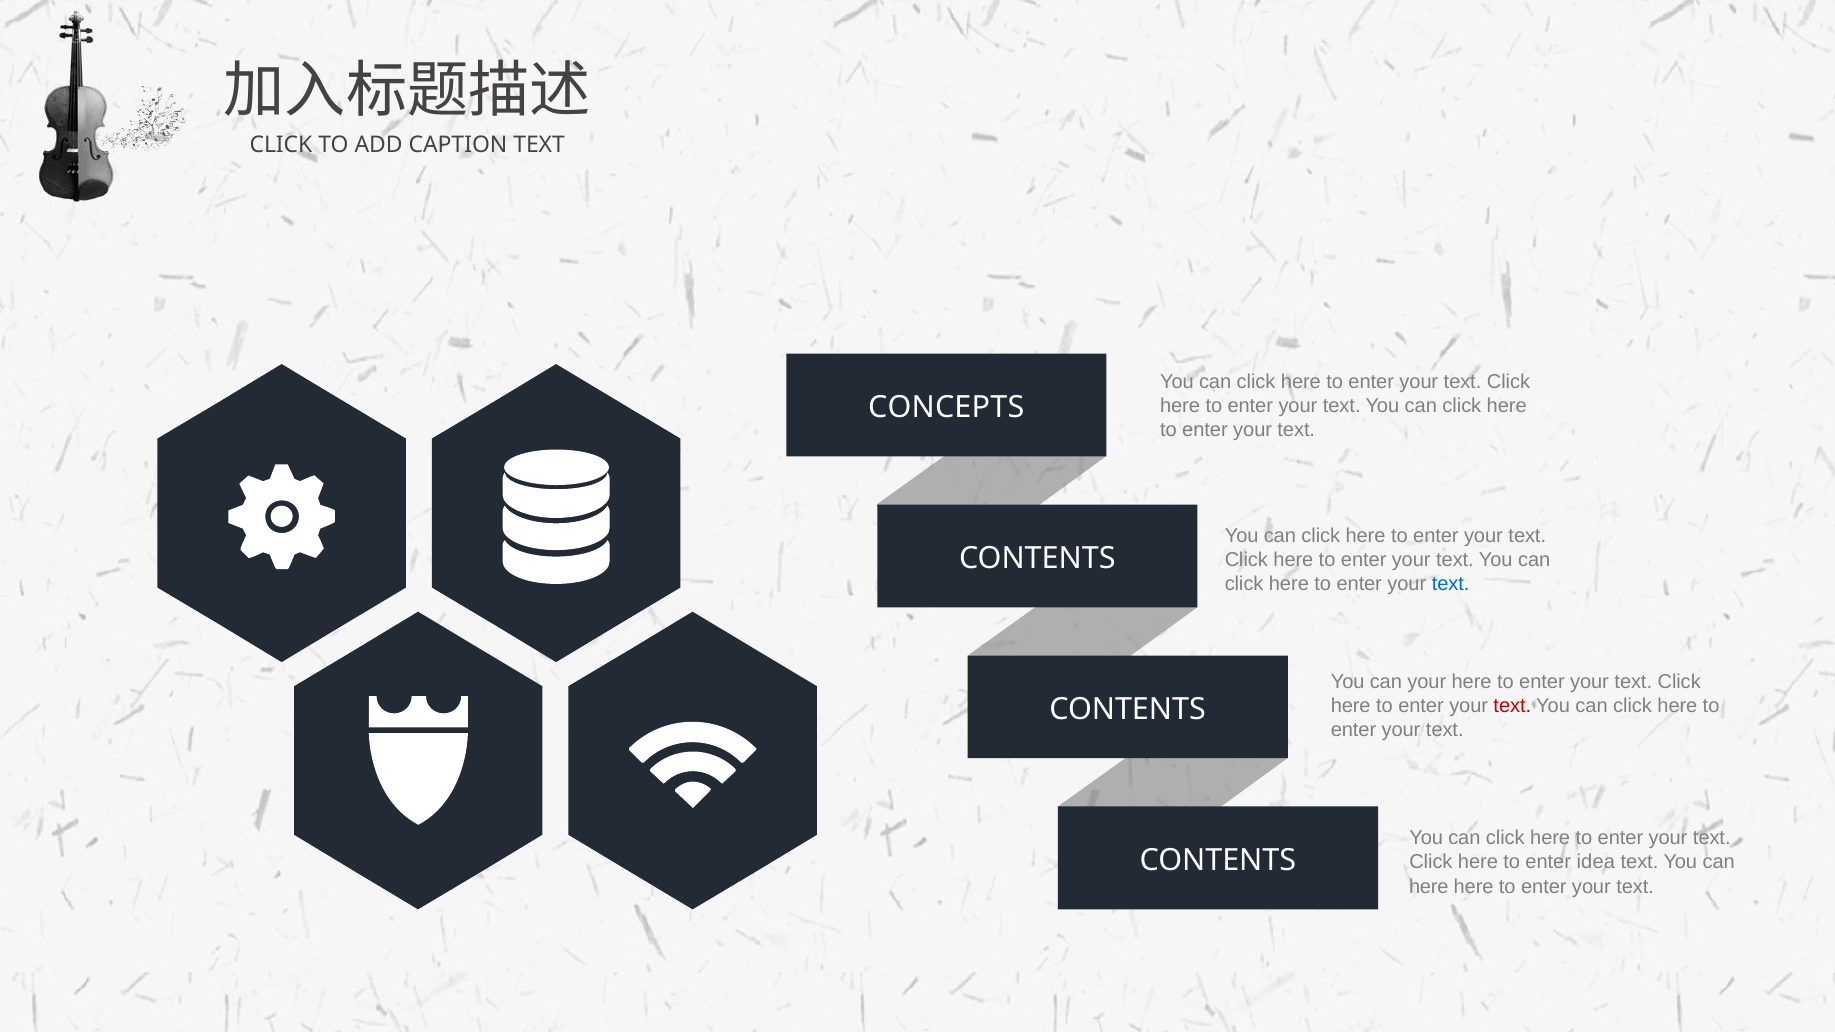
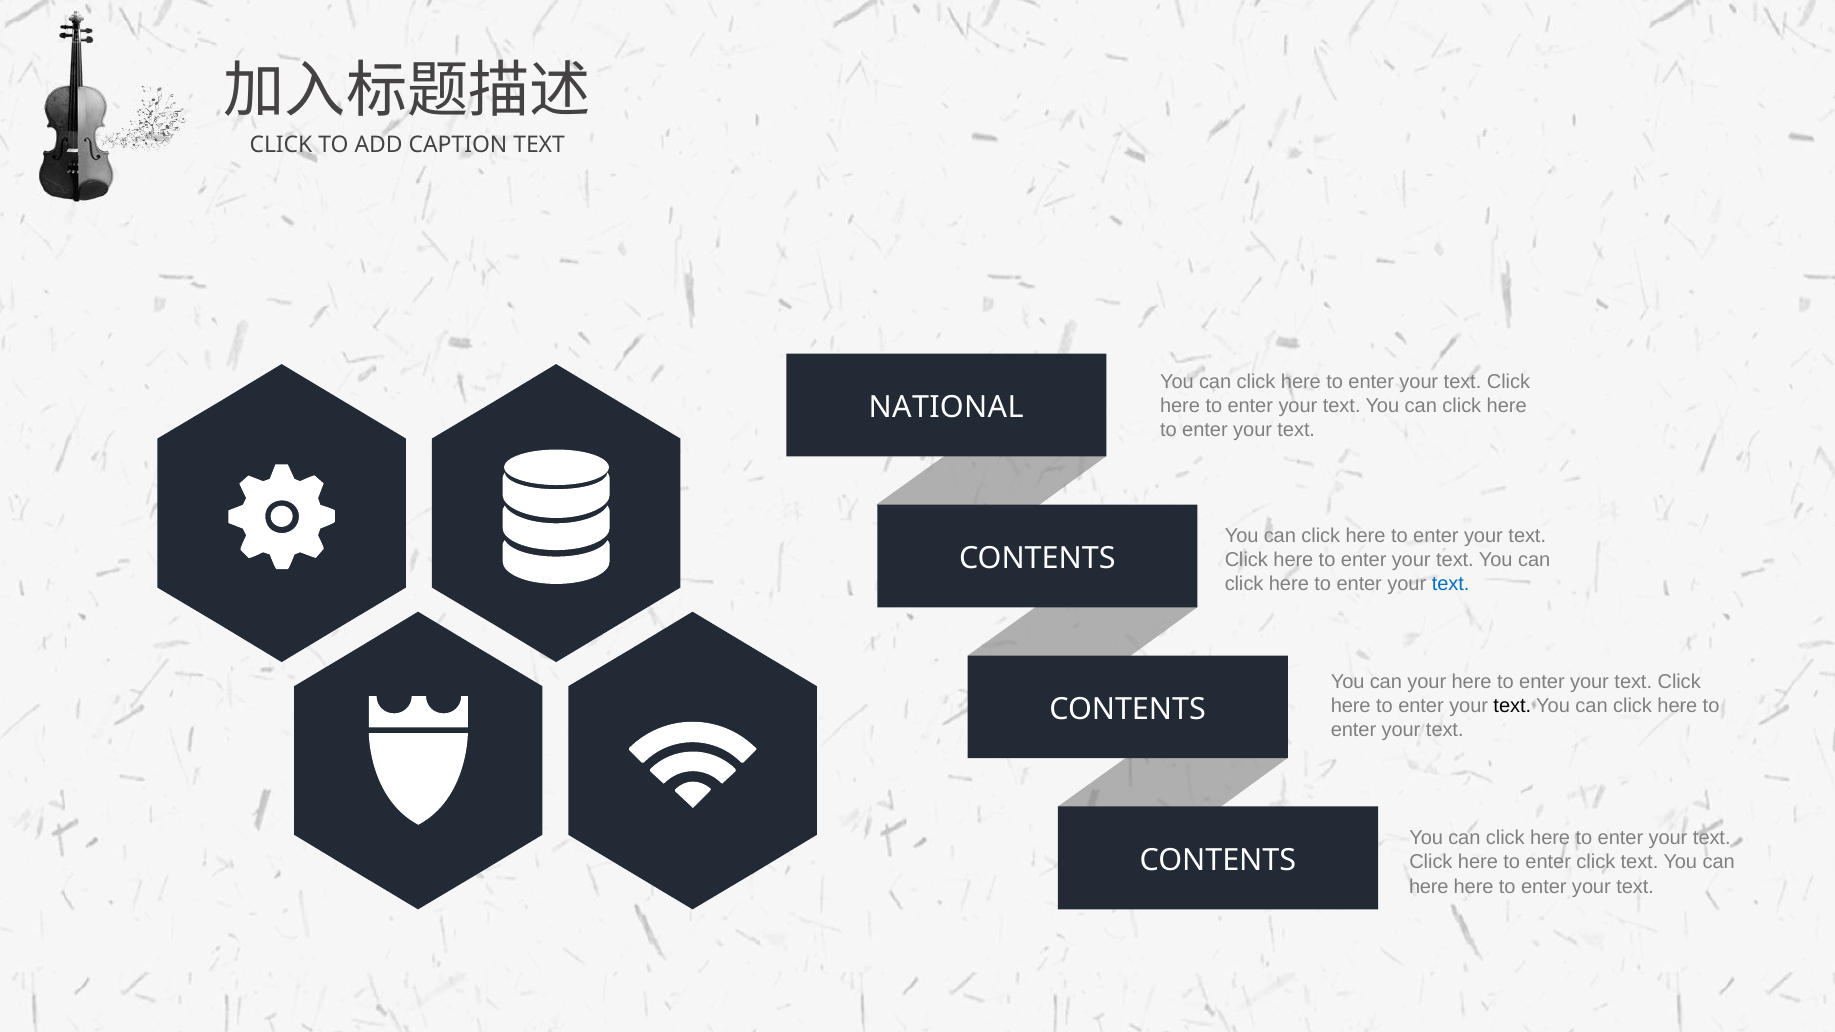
CONCEPTS: CONCEPTS -> NATIONAL (946, 407)
text colour: red -> black (1512, 706)
enter idea: idea -> click (1596, 863)
